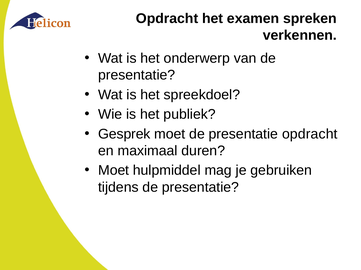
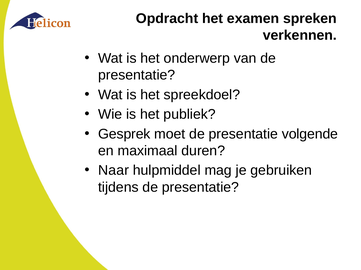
presentatie opdracht: opdracht -> volgende (310, 134)
Moet: Moet -> Naar (114, 171)
